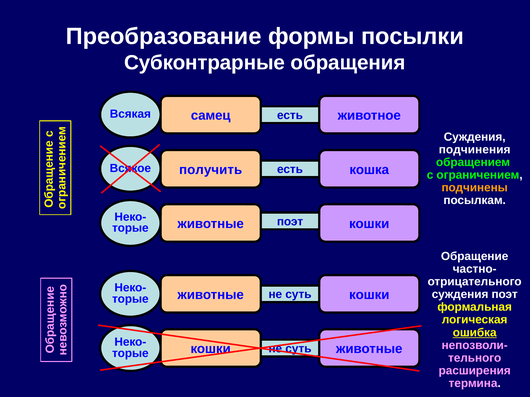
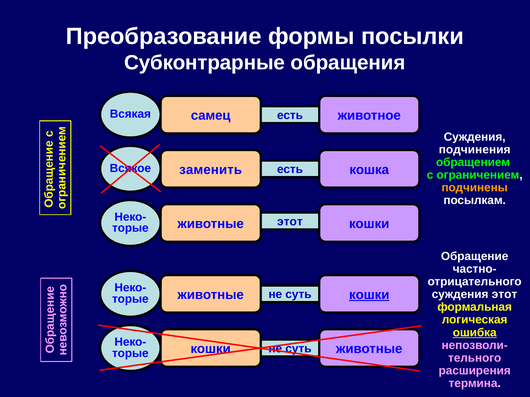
получить: получить -> заменить (211, 170)
поэт: поэт -> этот (290, 222)
суждения поэт: поэт -> этот (504, 295)
кошки underline: none -> present (369, 295)
